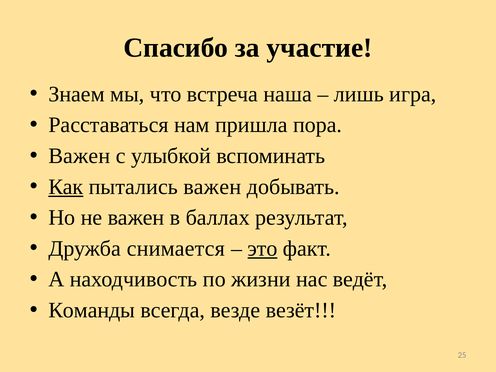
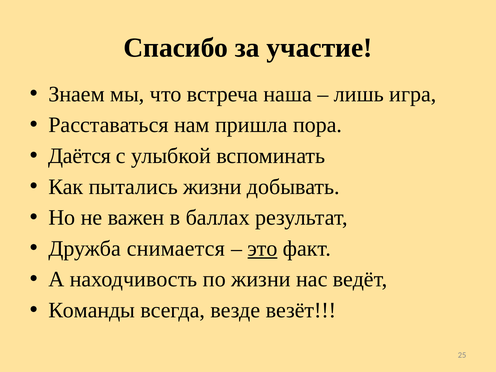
Важен: Важен -> Даётся (80, 156)
Как underline: present -> none (66, 187)
пытались важен: важен -> жизни (212, 187)
